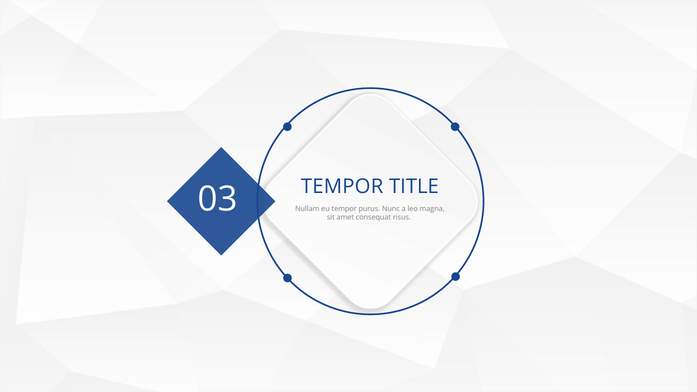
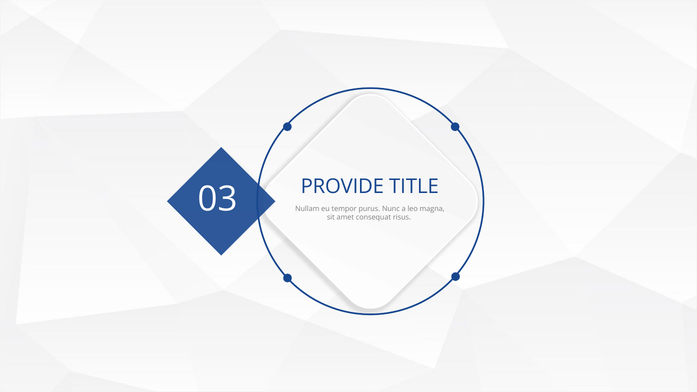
TEMPOR: TEMPOR -> PROVIDE (342, 187)
